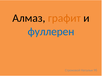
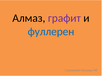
графит colour: orange -> purple (64, 18)
